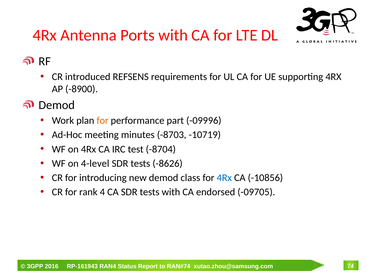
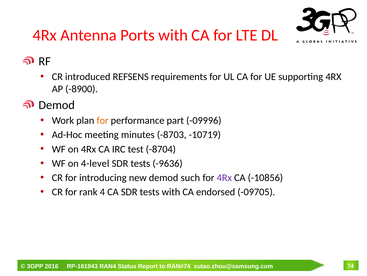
-8626: -8626 -> -9636 (168, 163)
class: class -> such (190, 177)
4Rx colour: blue -> purple (224, 177)
